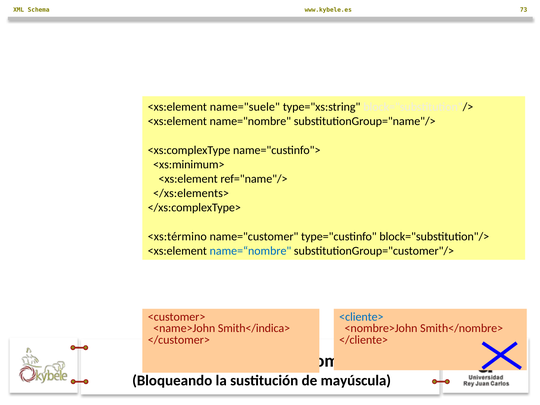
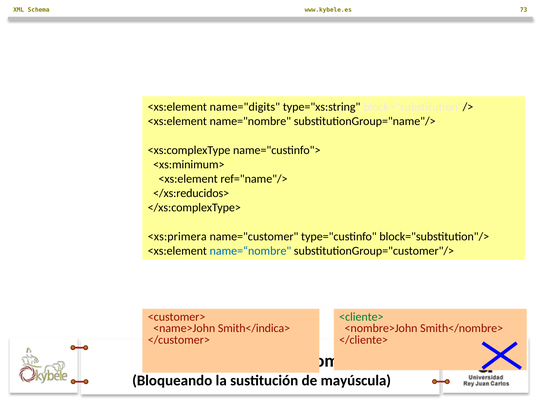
name="suele: name="suele -> name="digits (245, 107)
</xs:elements>: </xs:elements> -> </xs:reducidos> (191, 193)
<xs:término: <xs:término -> <xs:primera (177, 236)
<cliente> colour: blue -> green (361, 317)
